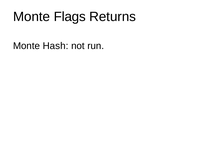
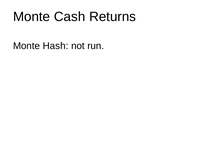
Flags: Flags -> Cash (70, 17)
